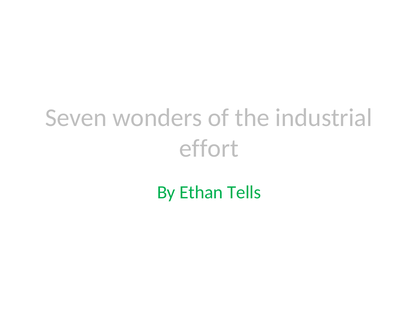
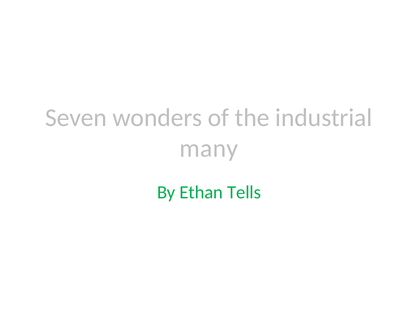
effort: effort -> many (209, 148)
